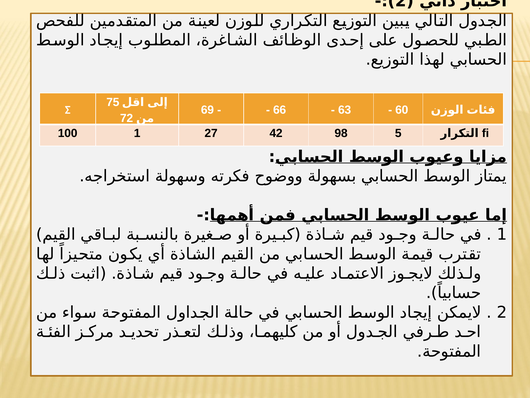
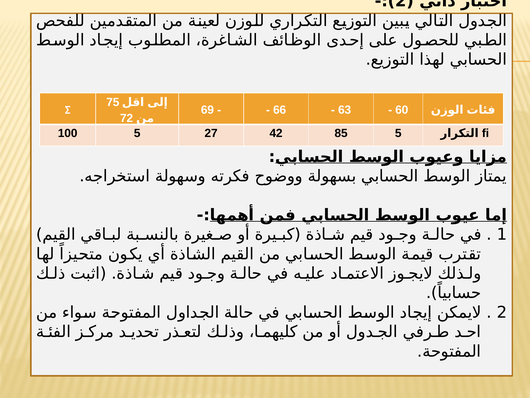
100 1: 1 -> 5 (137, 133)
98: 98 -> 85 (341, 133)
